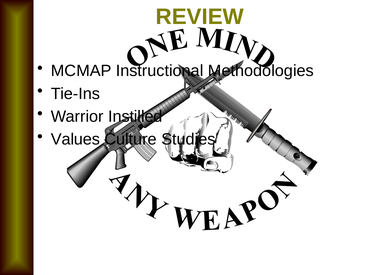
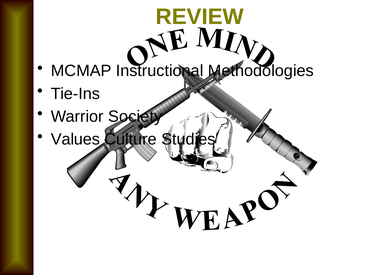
Instilled: Instilled -> Society (135, 116)
